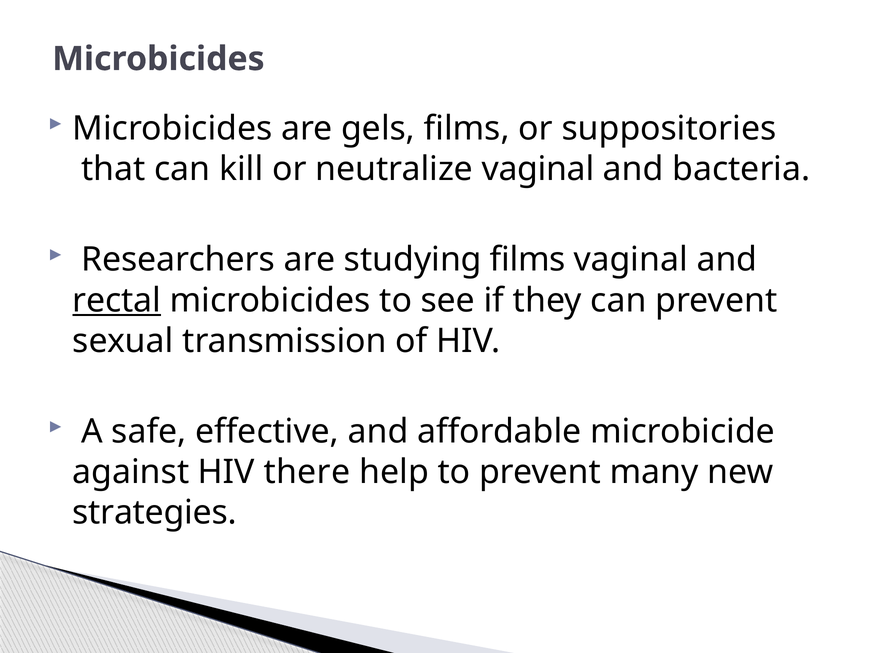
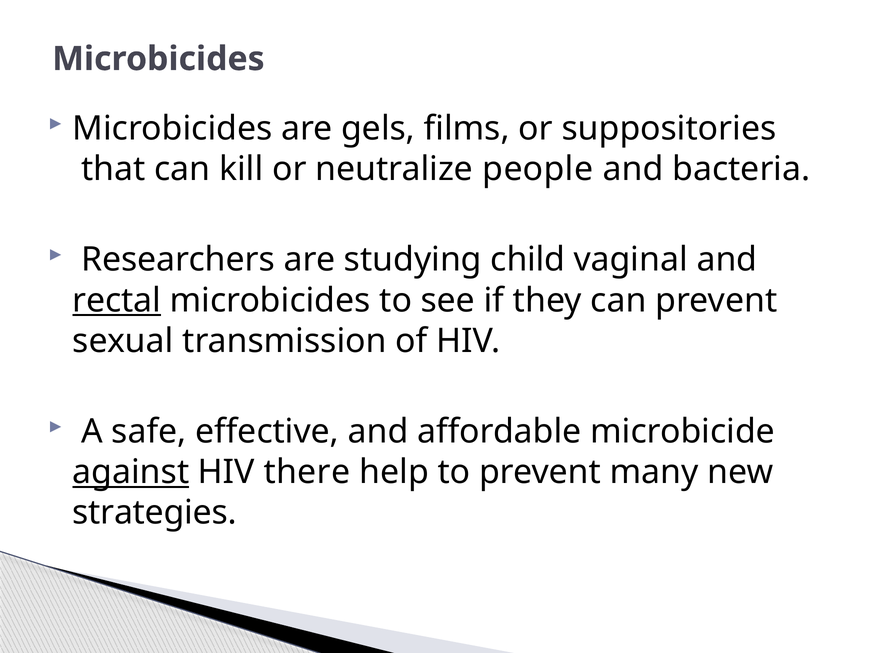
neutralize vaginal: vaginal -> people (538, 169)
studying films: films -> child (528, 260)
against underline: none -> present (131, 472)
